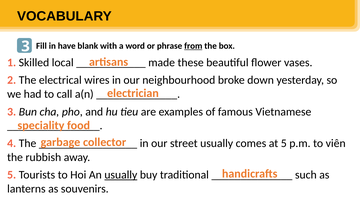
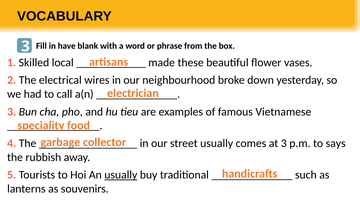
from underline: present -> none (193, 46)
at 5: 5 -> 3 (284, 144)
viên: viên -> says (336, 144)
